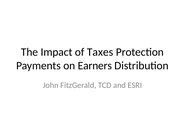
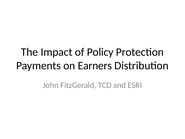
Taxes: Taxes -> Policy (100, 52)
